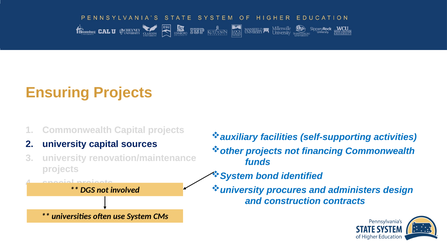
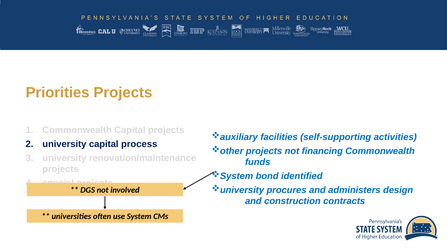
Ensuring: Ensuring -> Priorities (58, 93)
sources: sources -> process (139, 144)
